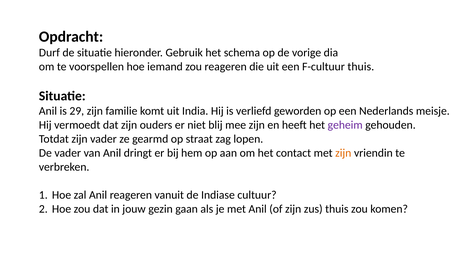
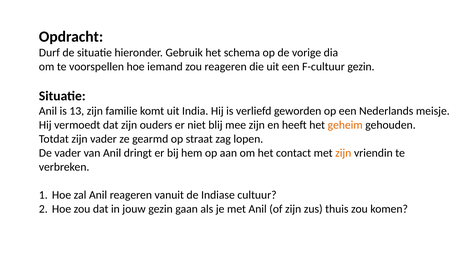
F-cultuur thuis: thuis -> gezin (361, 67)
29: 29 -> 13 (77, 111)
geheim colour: purple -> orange (345, 125)
